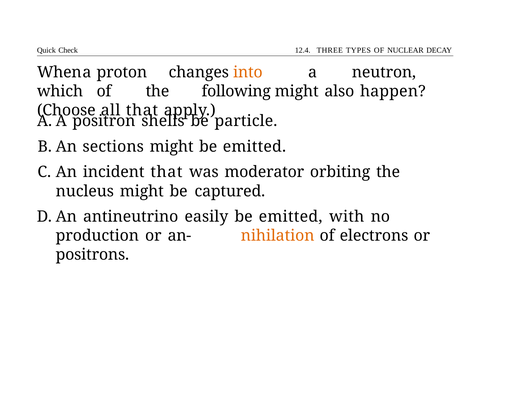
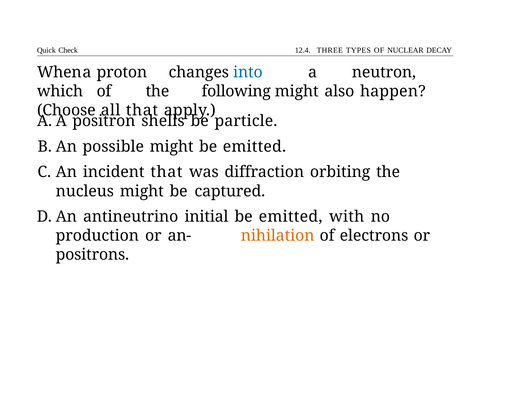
into colour: orange -> blue (248, 72)
sections: sections -> possible (113, 147)
moderator: moderator -> diffraction (264, 172)
easily: easily -> initial (206, 217)
